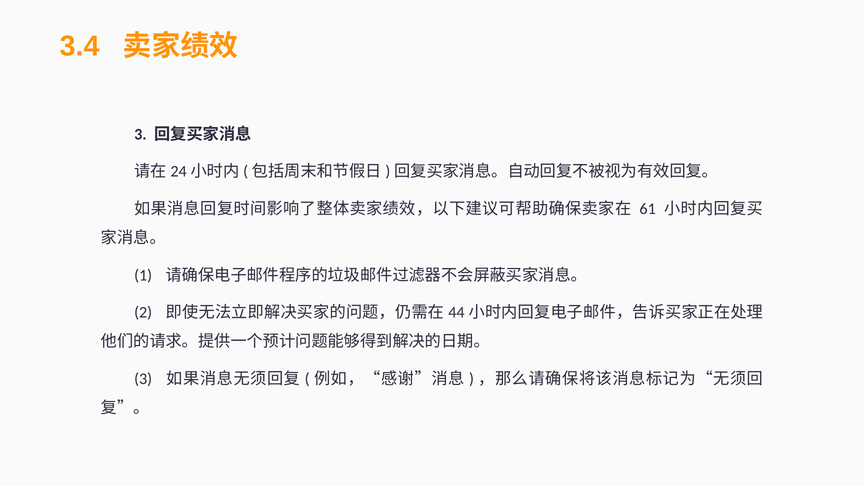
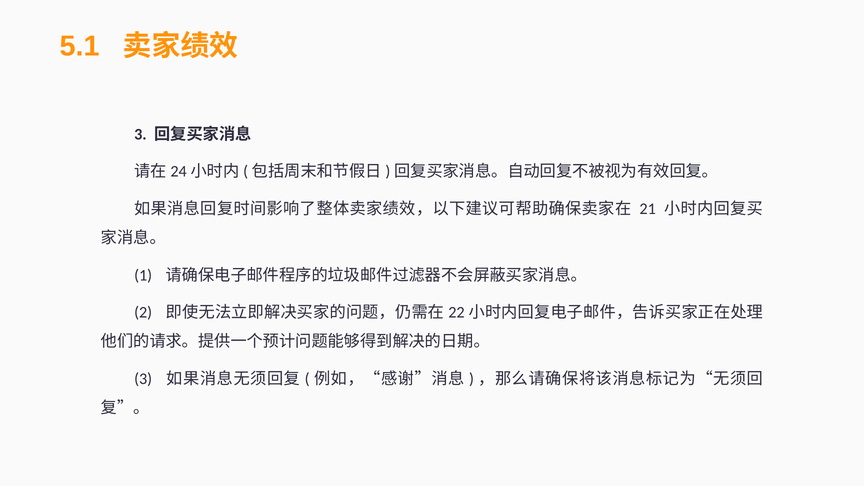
3.4: 3.4 -> 5.1 (80, 46)
61: 61 -> 21 (648, 209)
44: 44 -> 22 (456, 312)
